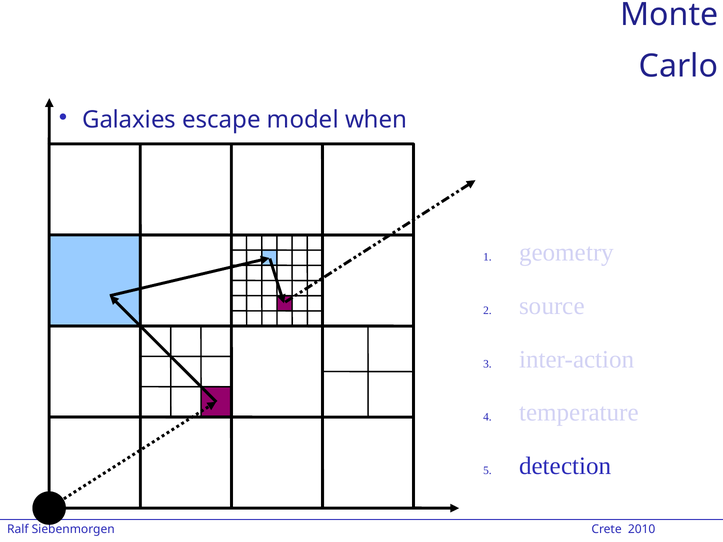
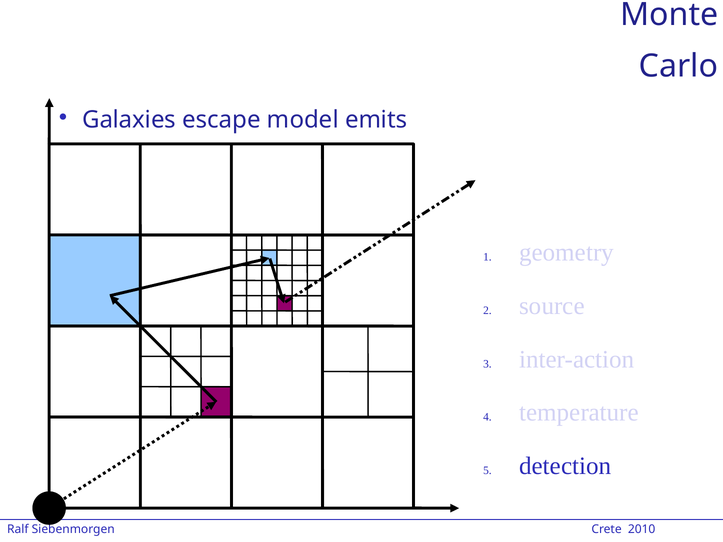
when: when -> emits (376, 120)
